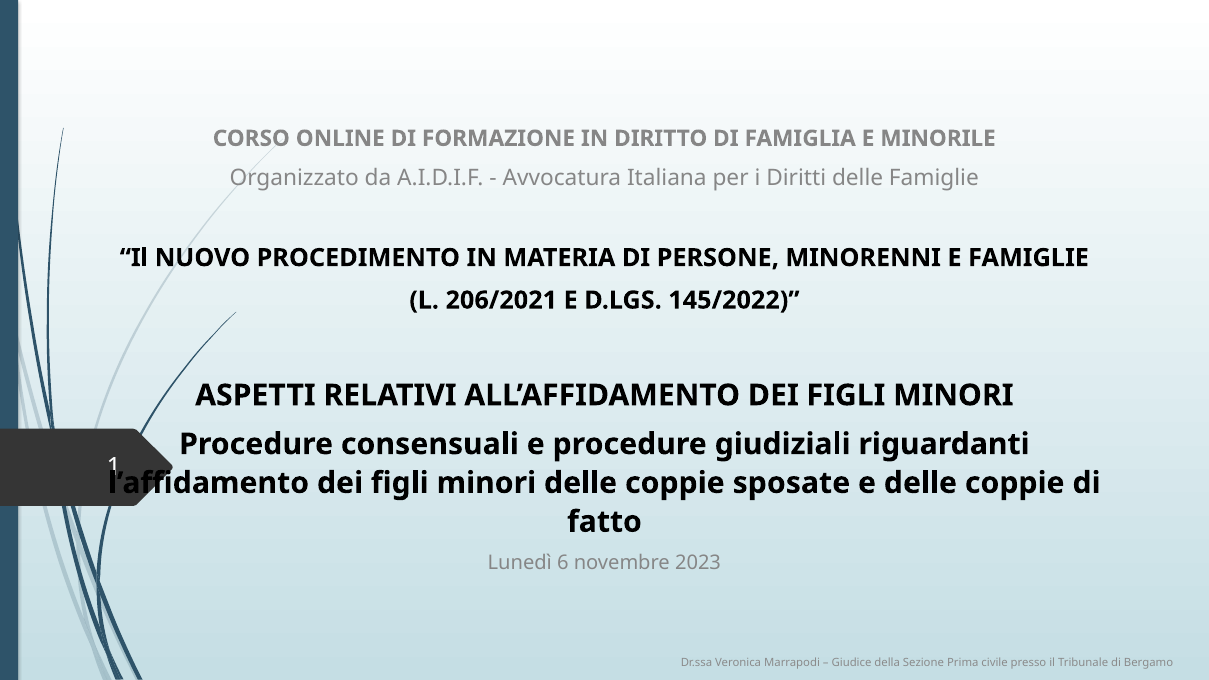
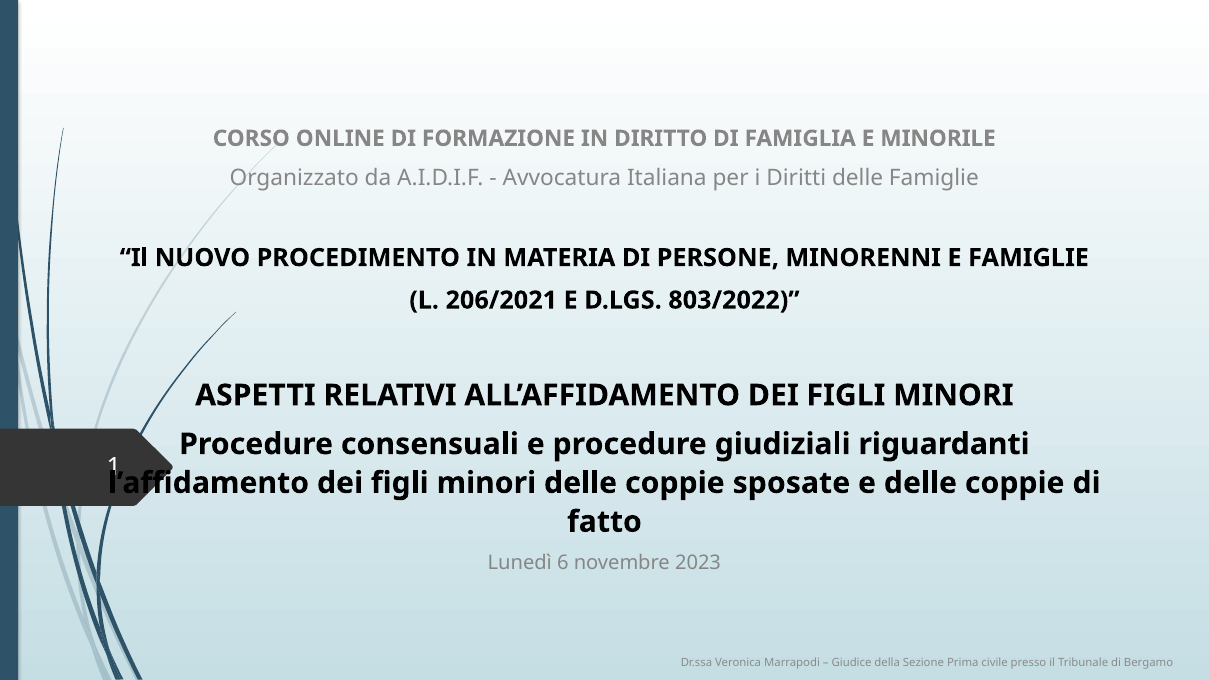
145/2022: 145/2022 -> 803/2022 (734, 300)
